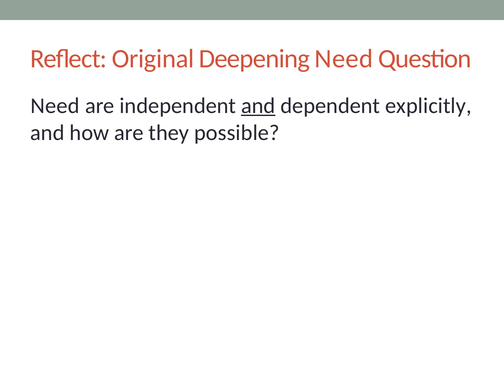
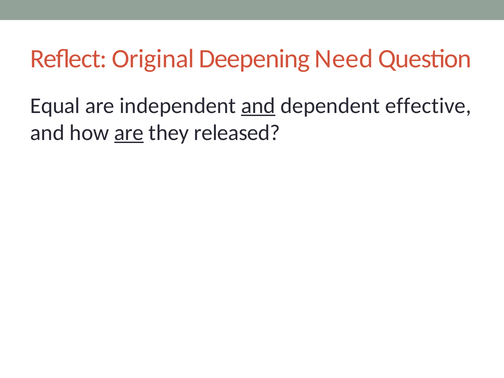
Need: Need -> Equal (55, 106)
explicitly: explicitly -> effective (428, 106)
are underline: none -> present (129, 133)
possible: possible -> released (237, 133)
